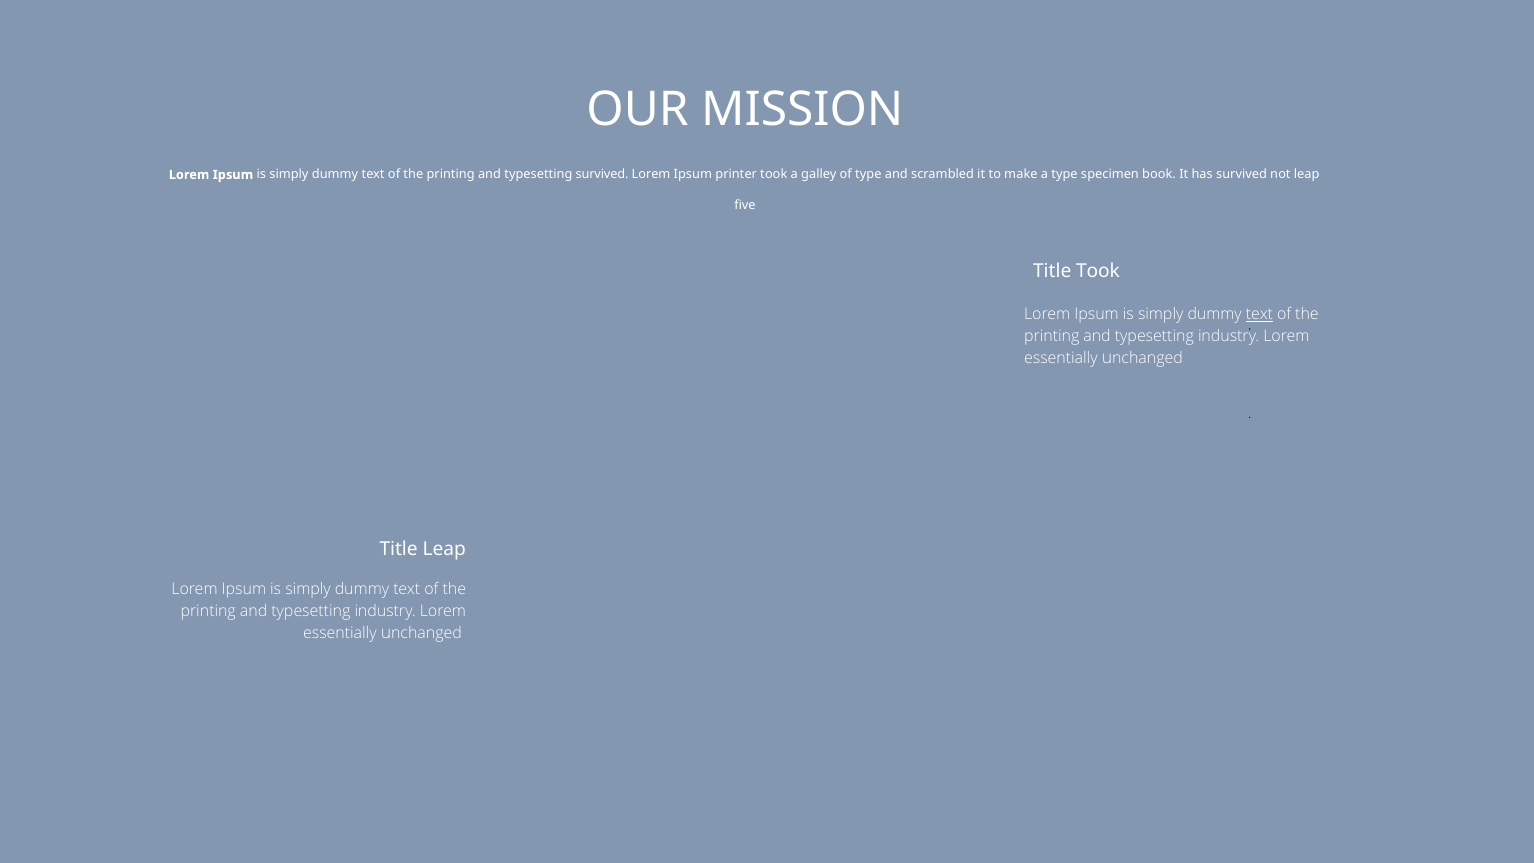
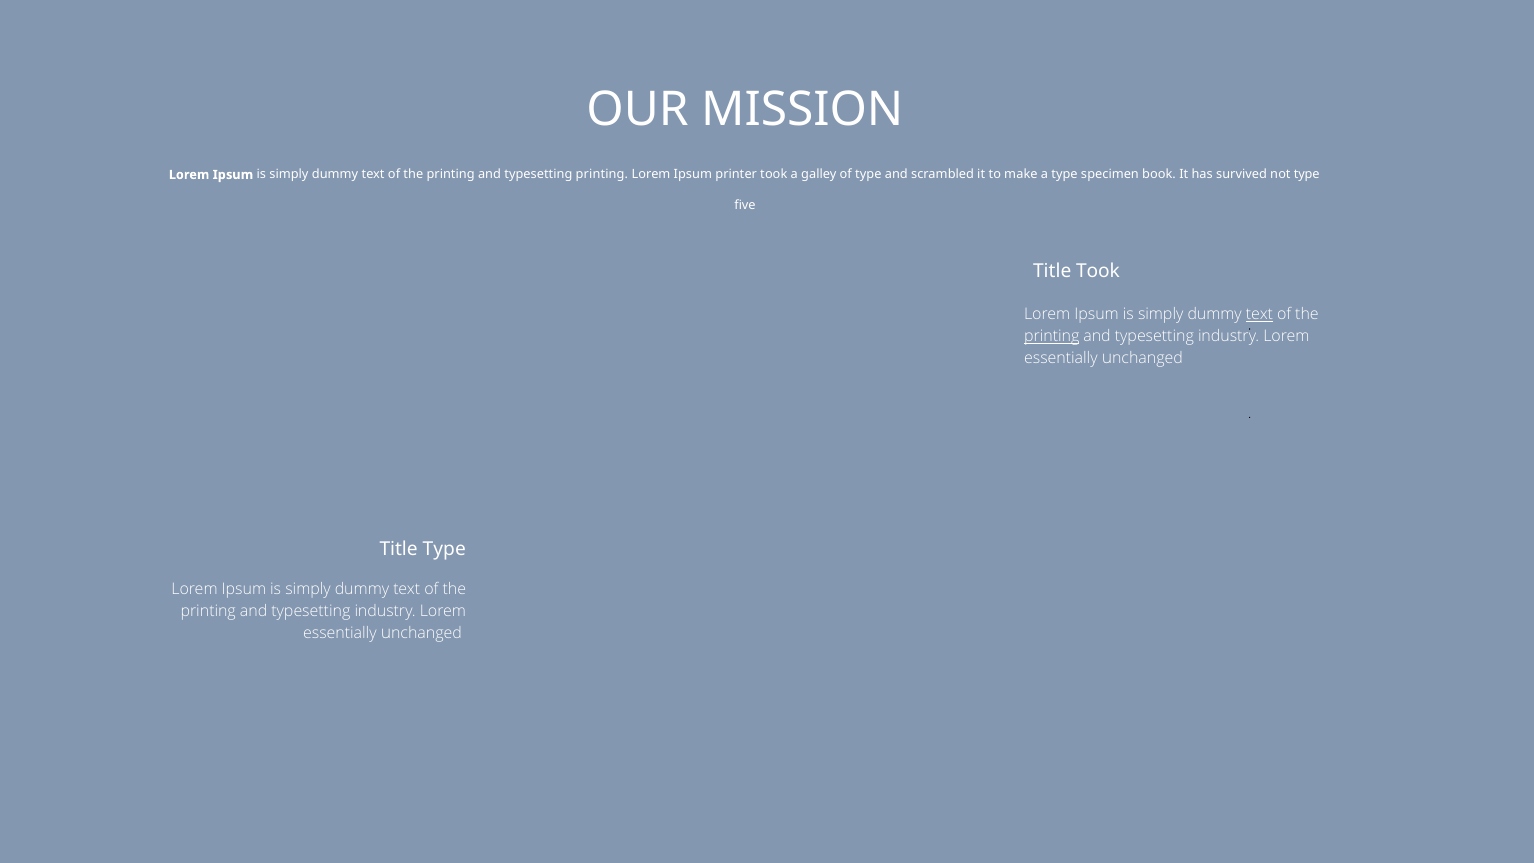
typesetting survived: survived -> printing (602, 175)
not leap: leap -> type (1307, 175)
printing underline: none -> present (1052, 336)
Title Leap: Leap -> Type (444, 549)
